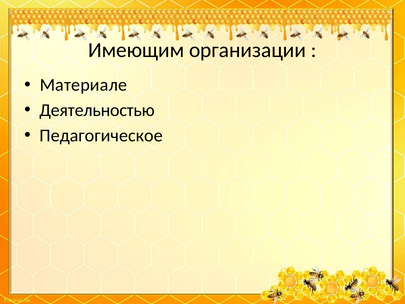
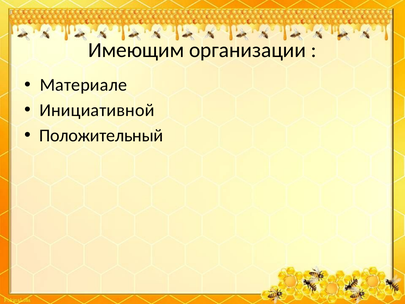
Деятельностью: Деятельностью -> Инициативной (97, 110)
Педагогическое: Педагогическое -> Положительный (101, 135)
